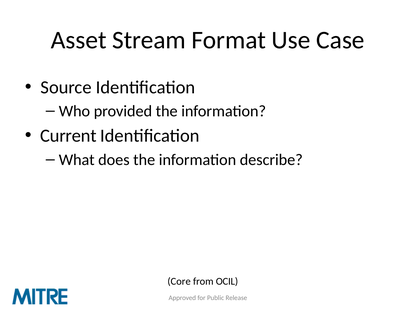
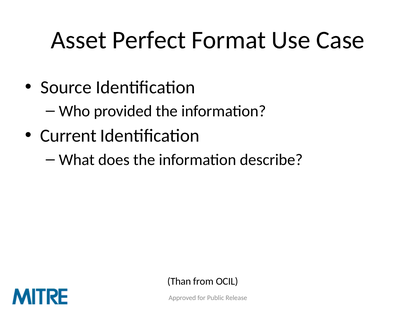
Stream: Stream -> Perfect (149, 40)
Core: Core -> Than (179, 281)
